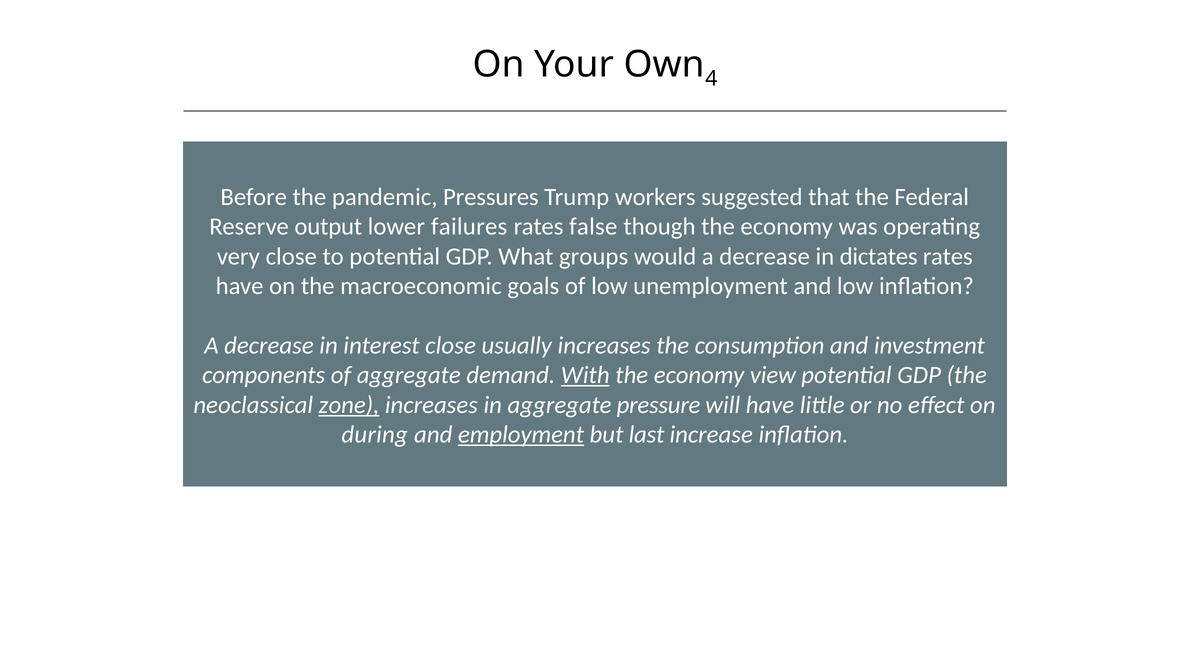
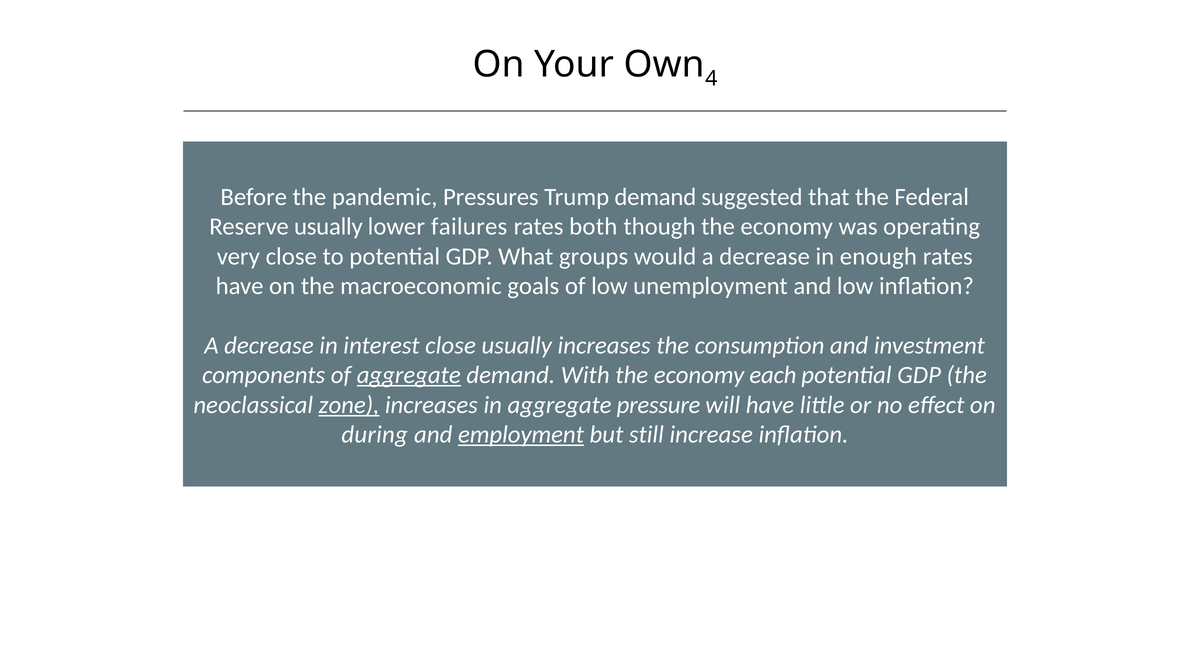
Trump workers: workers -> demand (655, 197)
Reserve output: output -> usually (328, 227)
false: false -> both (593, 227)
dictates: dictates -> enough (878, 256)
aggregate underline: none -> present (409, 376)
With underline: present -> none (585, 376)
view: view -> each (773, 376)
last: last -> still (646, 435)
